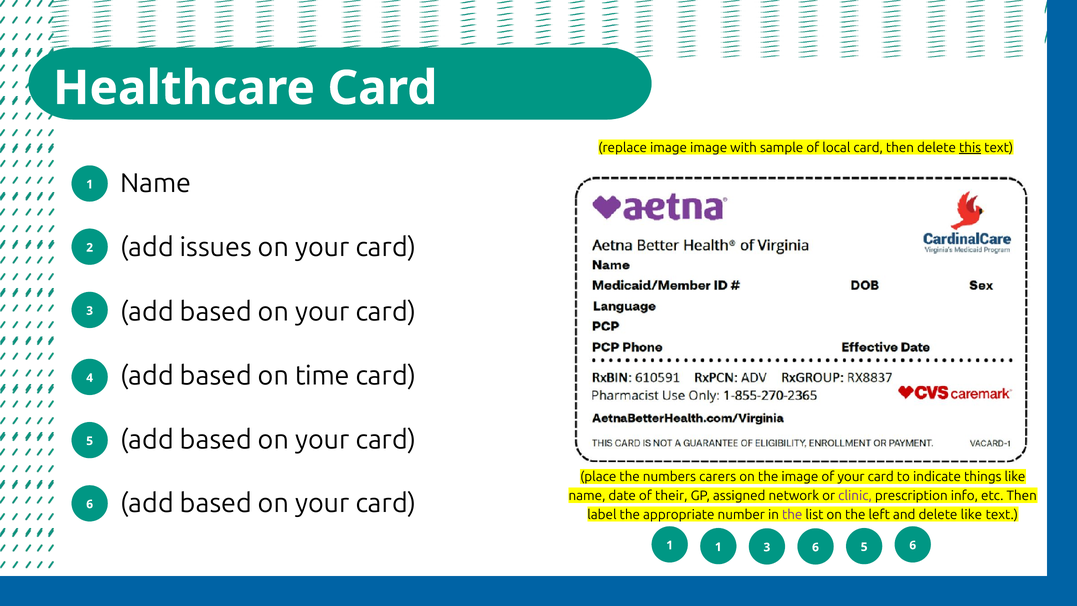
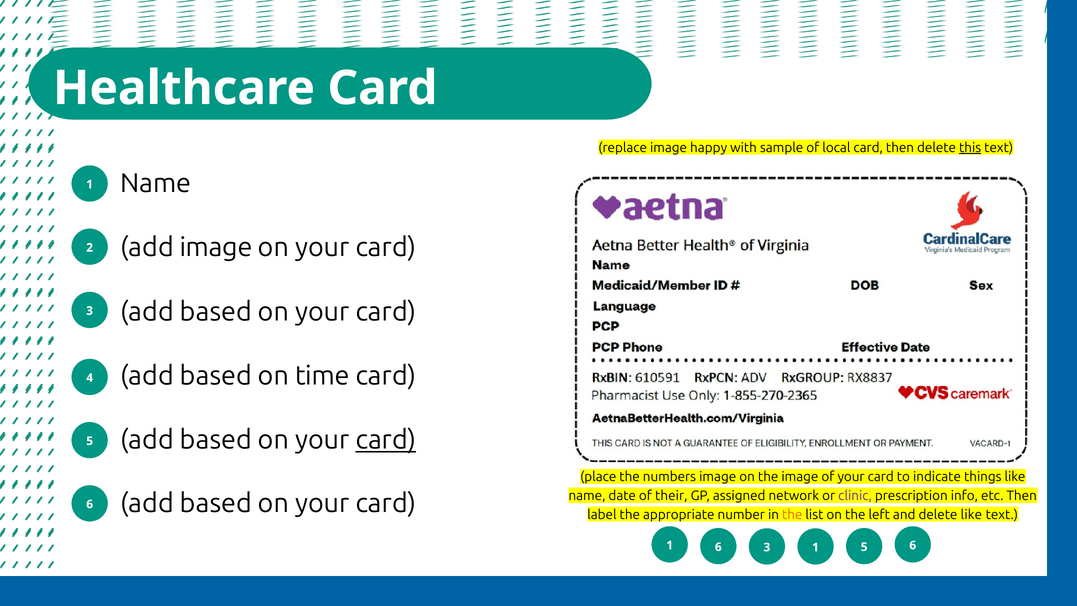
image image: image -> happy (709, 148)
add issues: issues -> image (216, 247)
card underline: none -> present (386, 440)
numbers carers: carers -> image (718, 477)
the colour: purple -> orange (792, 515)
1 1: 1 -> 6 (718, 547)
3 6: 6 -> 1 (816, 547)
